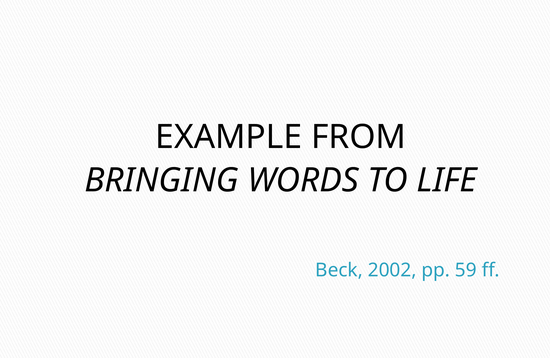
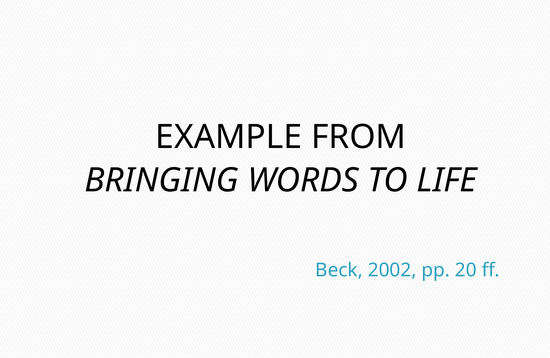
59: 59 -> 20 (466, 270)
